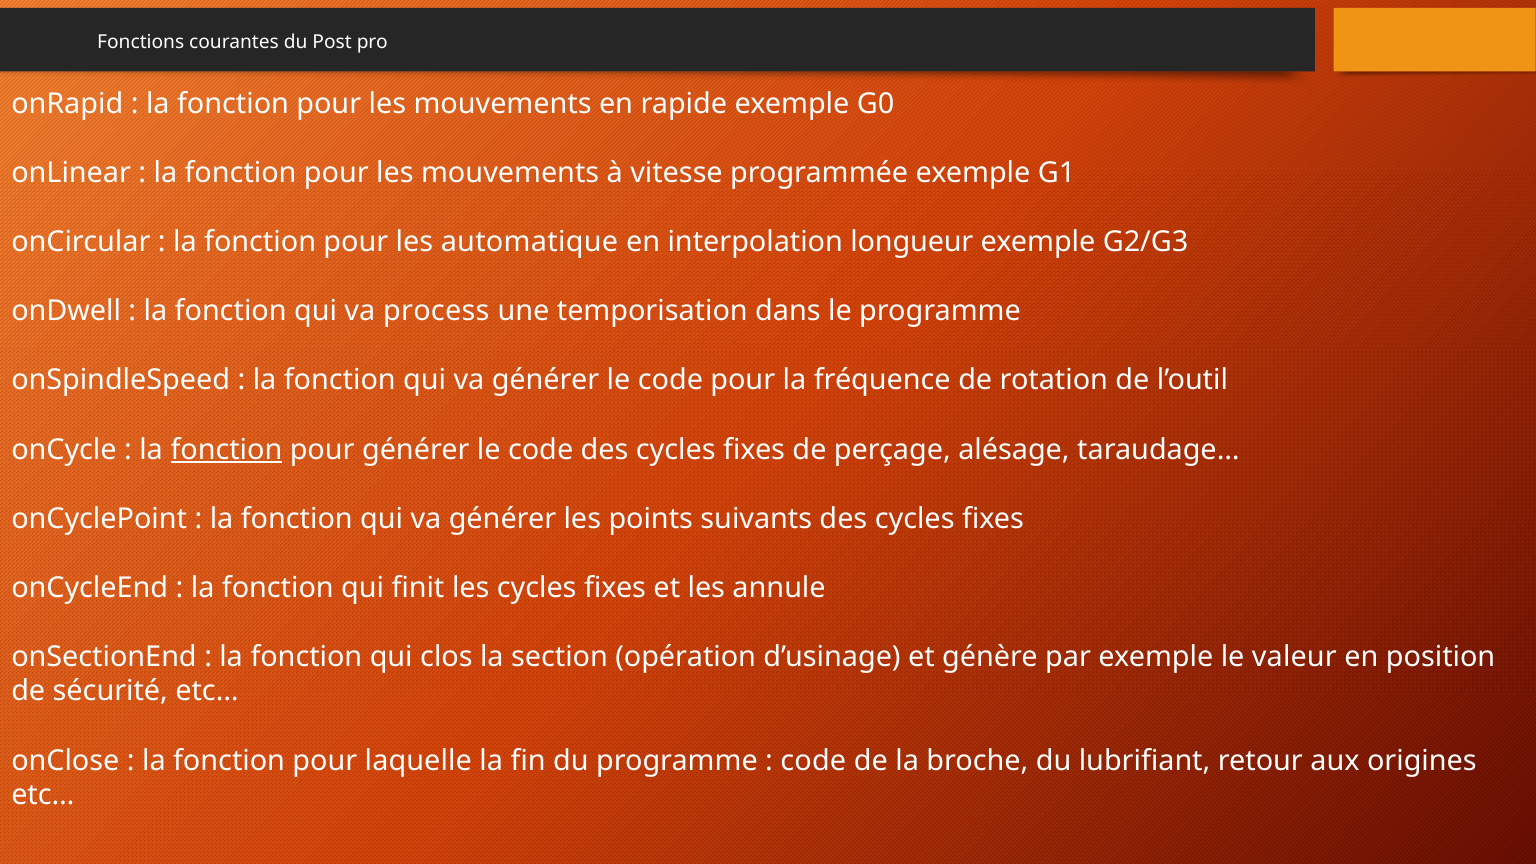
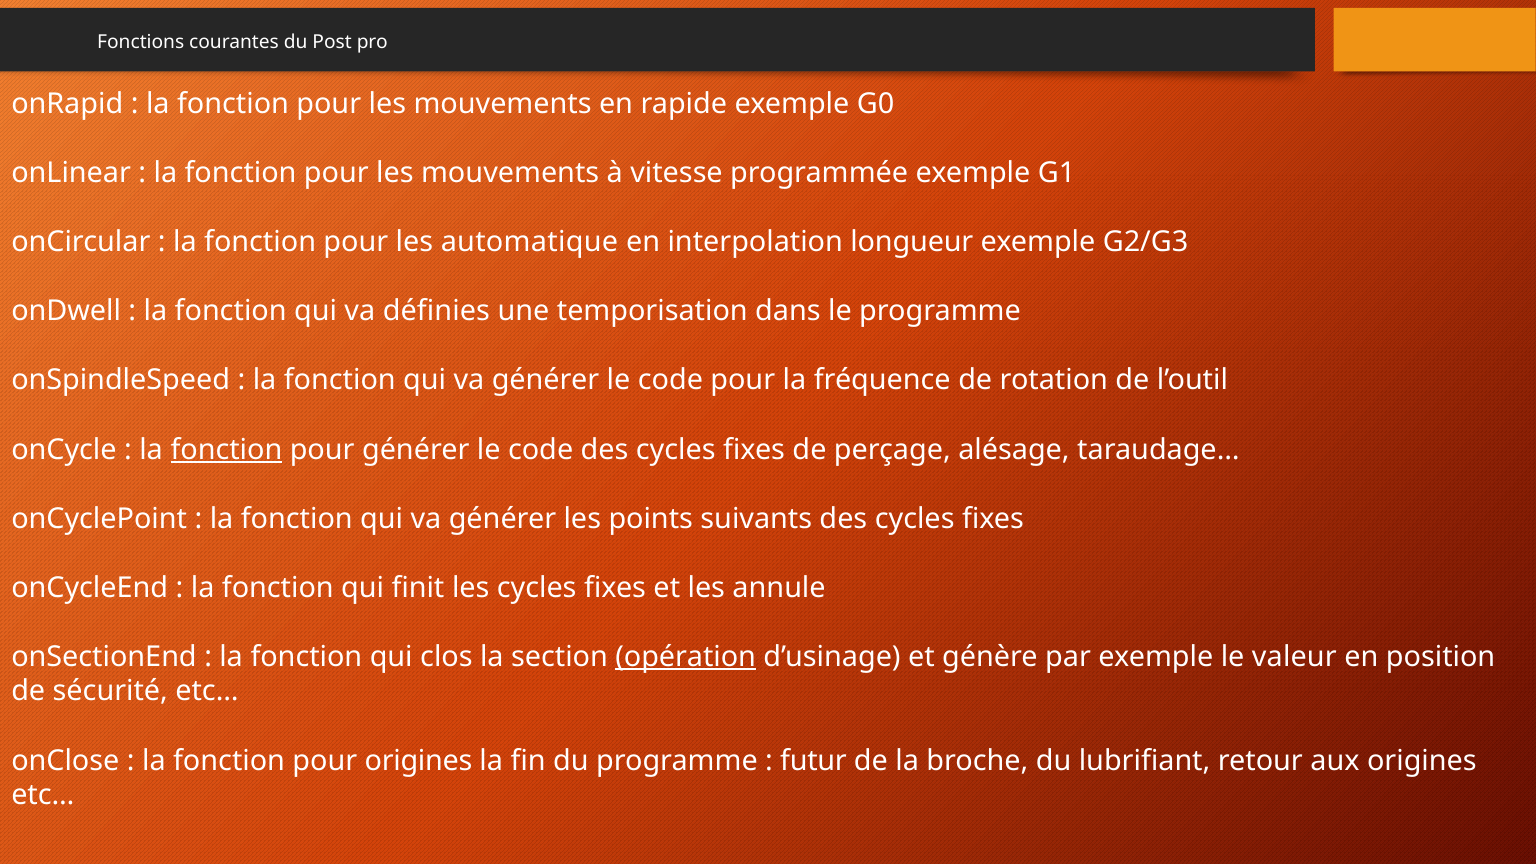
process: process -> définies (436, 311)
opération underline: none -> present (686, 657)
pour laquelle: laquelle -> origines (418, 761)
code: code -> futur (814, 761)
